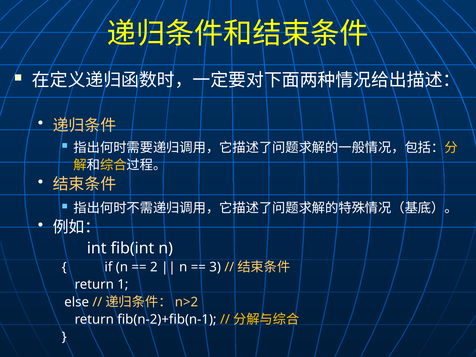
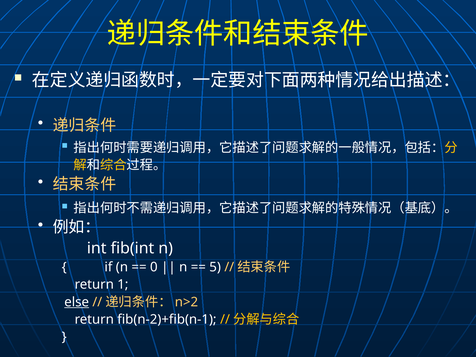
2: 2 -> 0 (154, 267)
3: 3 -> 5 (215, 267)
else underline: none -> present (77, 302)
